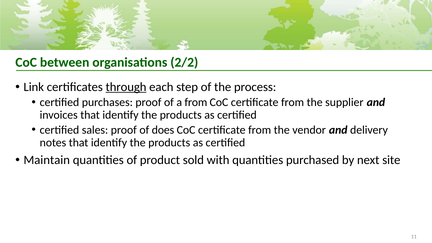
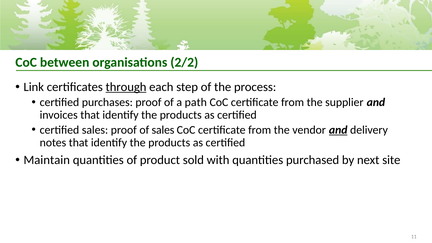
a from: from -> path (196, 102)
of does: does -> sales (163, 130)
and underline: none -> present (338, 130)
